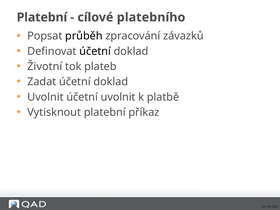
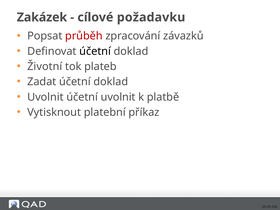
Platební: Platební -> Zakázek (42, 17)
platebního: platebního -> požadavku (151, 17)
průběh colour: black -> red (84, 36)
